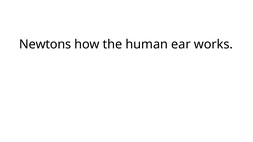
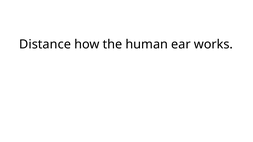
Newtons: Newtons -> Distance (45, 45)
